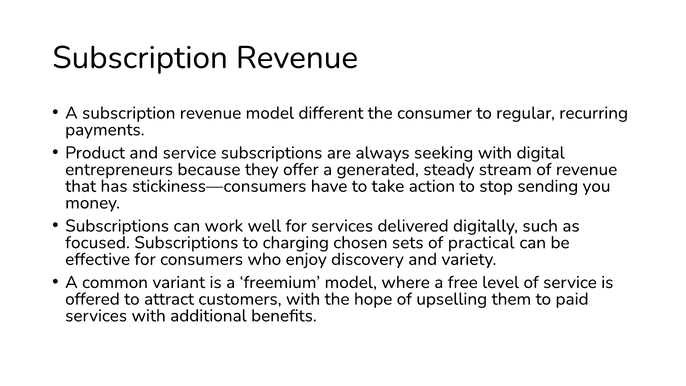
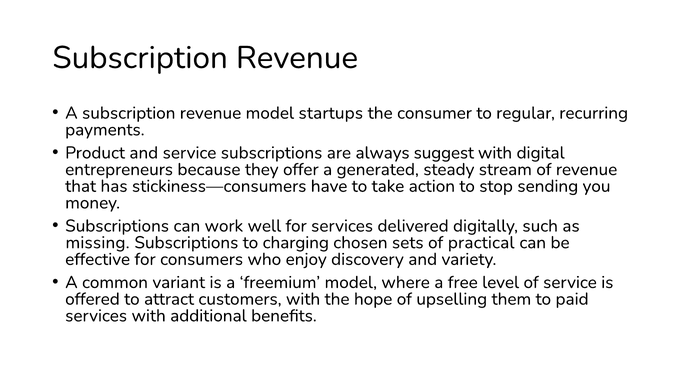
different: different -> startups (331, 113)
seeking: seeking -> suggest (444, 153)
focused: focused -> missing (98, 242)
